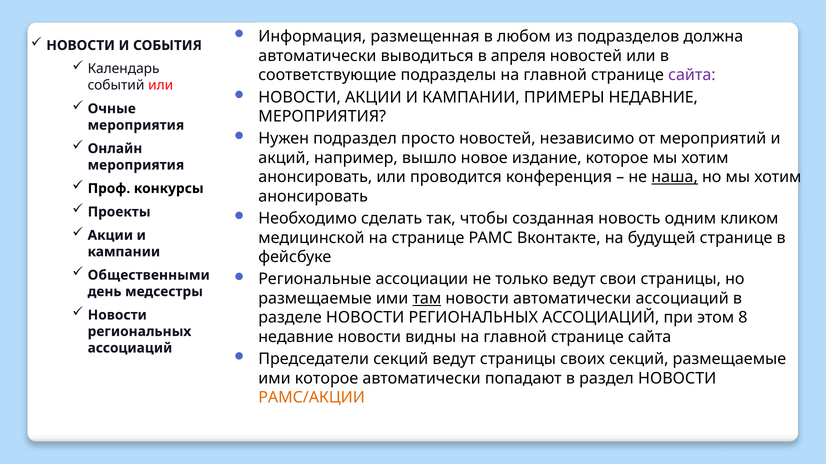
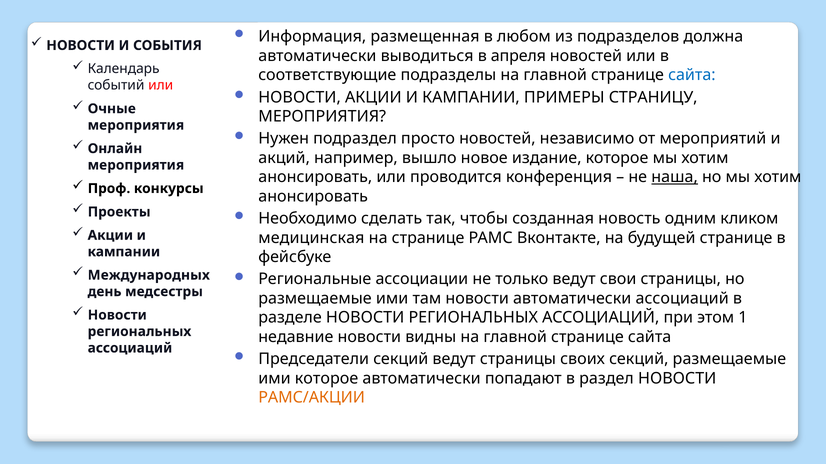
сайта colour: purple -> blue (692, 75)
ПРИМЕРЫ НЕДАВНИЕ: НЕДАВНИЕ -> СТРАНИЦУ (653, 97)
медицинской: медицинской -> медицинская (311, 238)
Общественными: Общественными -> Международных (149, 275)
там underline: present -> none (427, 299)
8: 8 -> 1 (743, 318)
